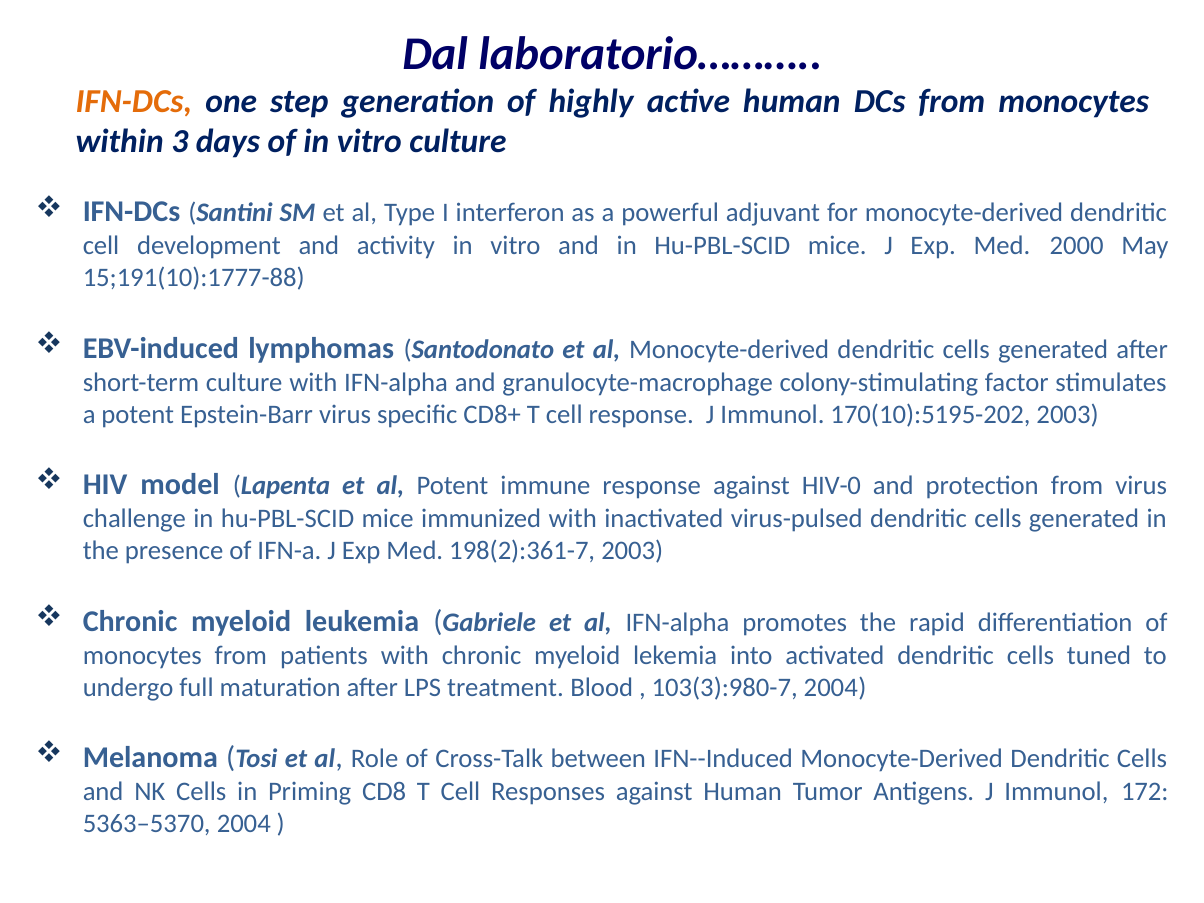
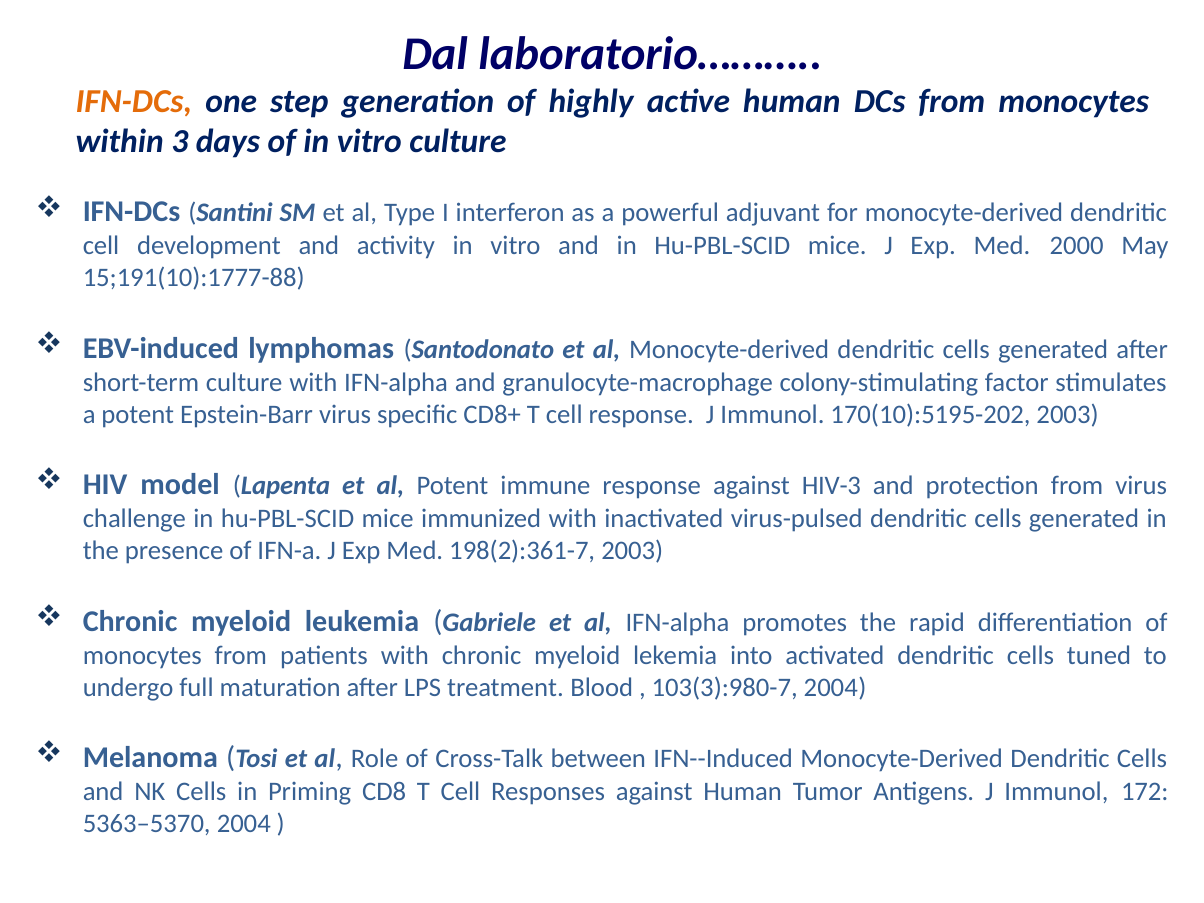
HIV-0: HIV-0 -> HIV-3 (831, 486)
